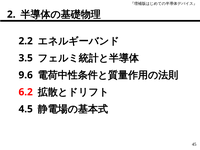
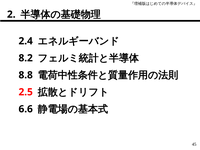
2.2: 2.2 -> 2.4 (26, 41)
3.5: 3.5 -> 8.2 (26, 58)
9.6: 9.6 -> 8.8 (26, 75)
6.2: 6.2 -> 2.5 (26, 92)
4.5: 4.5 -> 6.6 (26, 109)
